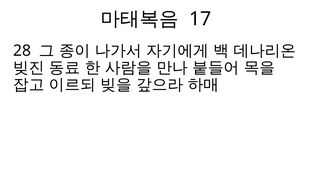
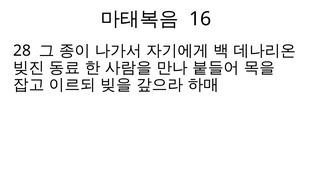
17: 17 -> 16 (200, 19)
